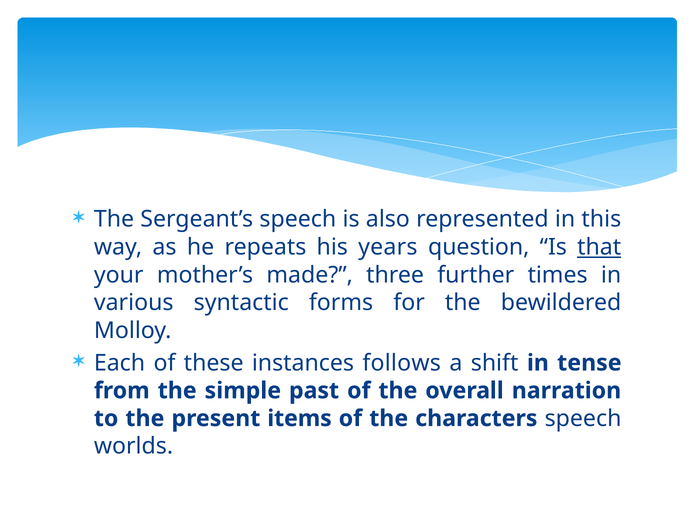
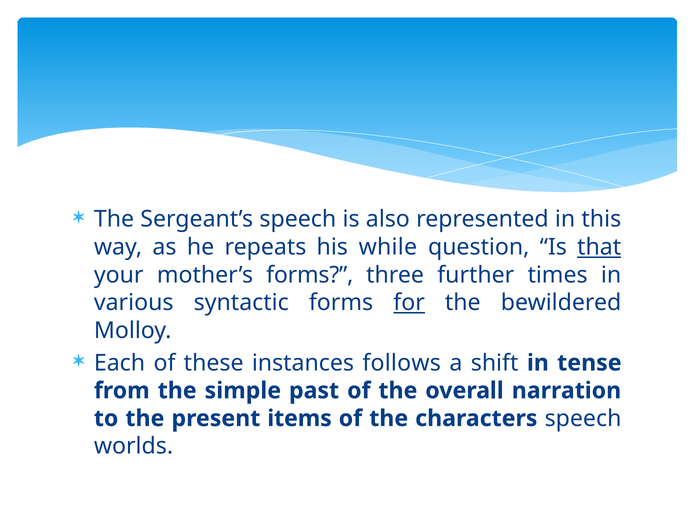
years: years -> while (388, 247)
mother’s made: made -> forms (310, 275)
for underline: none -> present (409, 302)
